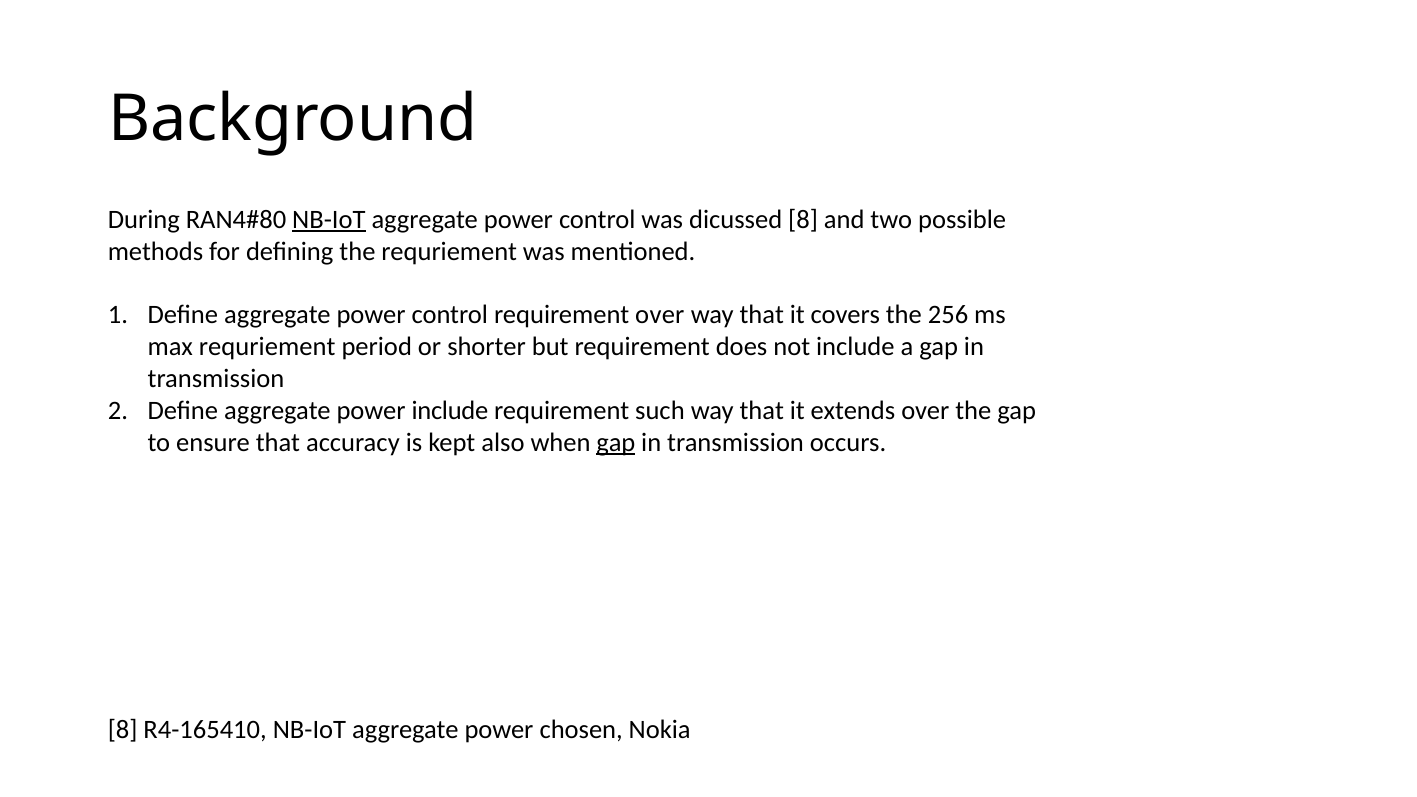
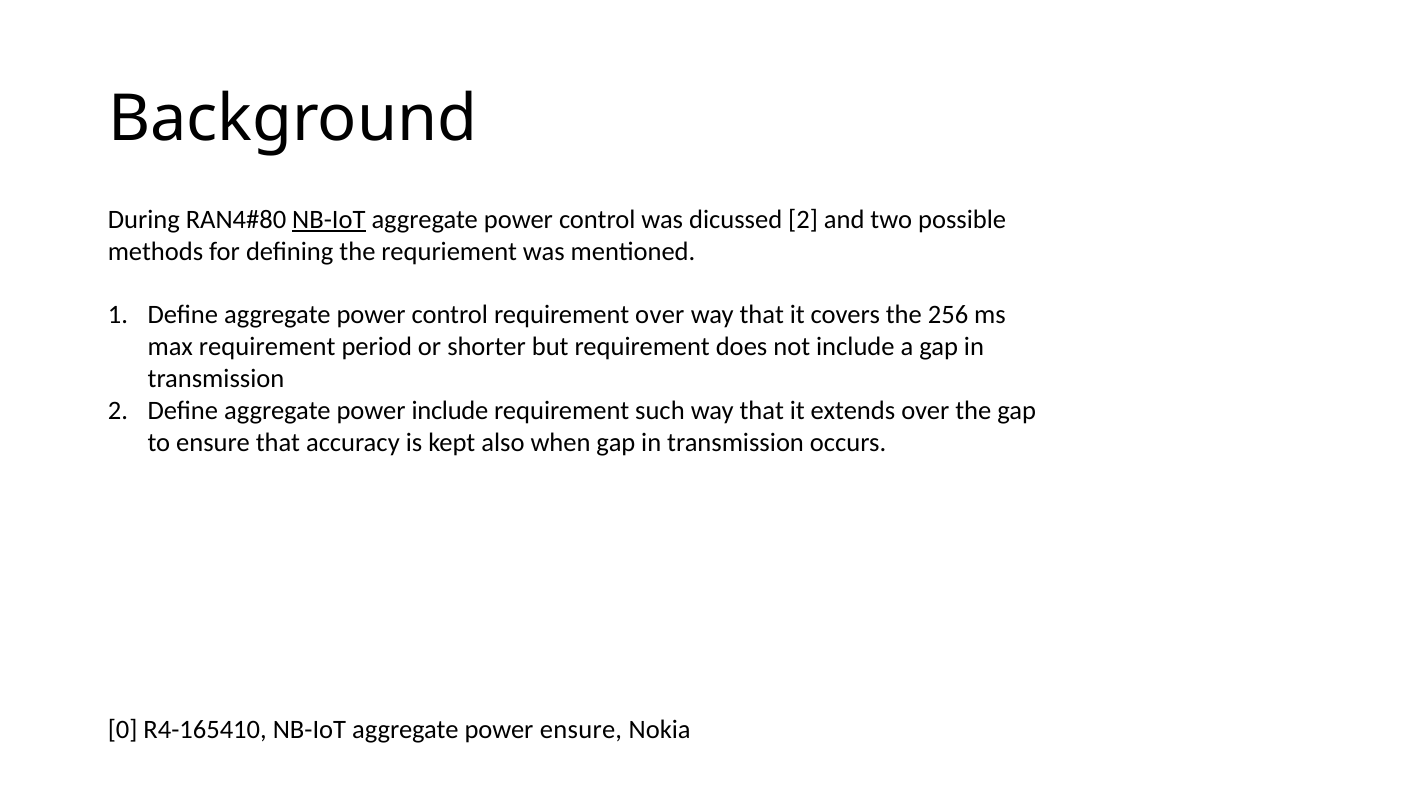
dicussed 8: 8 -> 2 (803, 219)
max requriement: requriement -> requirement (267, 347)
gap underline: present -> none (616, 443)
8: 8 -> 0 (123, 730)
power chosen: chosen -> ensure (581, 730)
